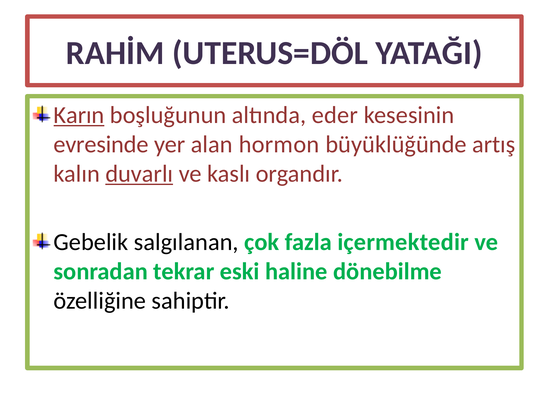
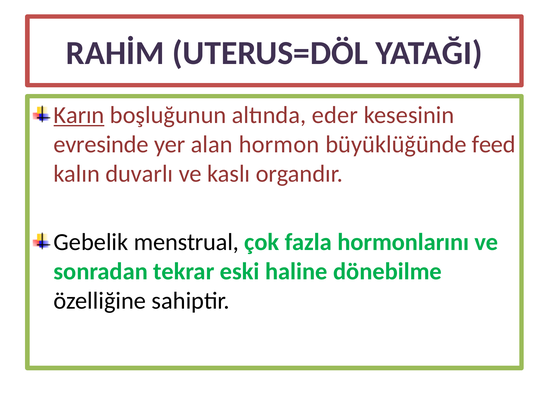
artış: artış -> feed (494, 144)
duvarlı underline: present -> none (139, 174)
salgılanan: salgılanan -> menstrual (186, 242)
içermektedir: içermektedir -> hormonlarını (403, 242)
